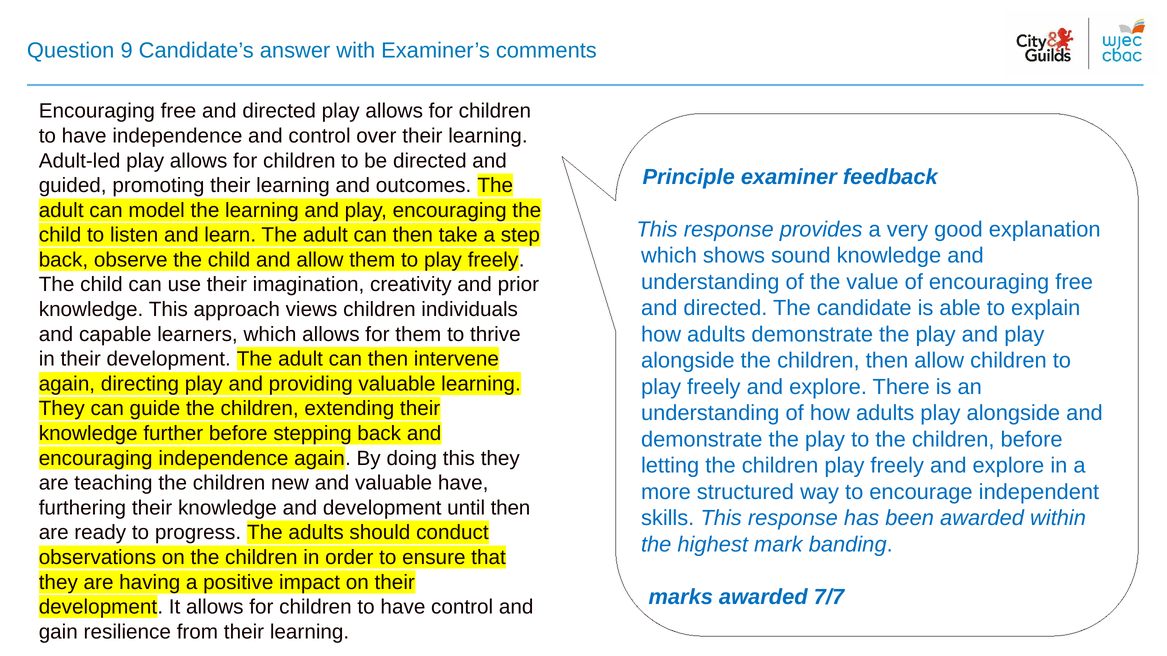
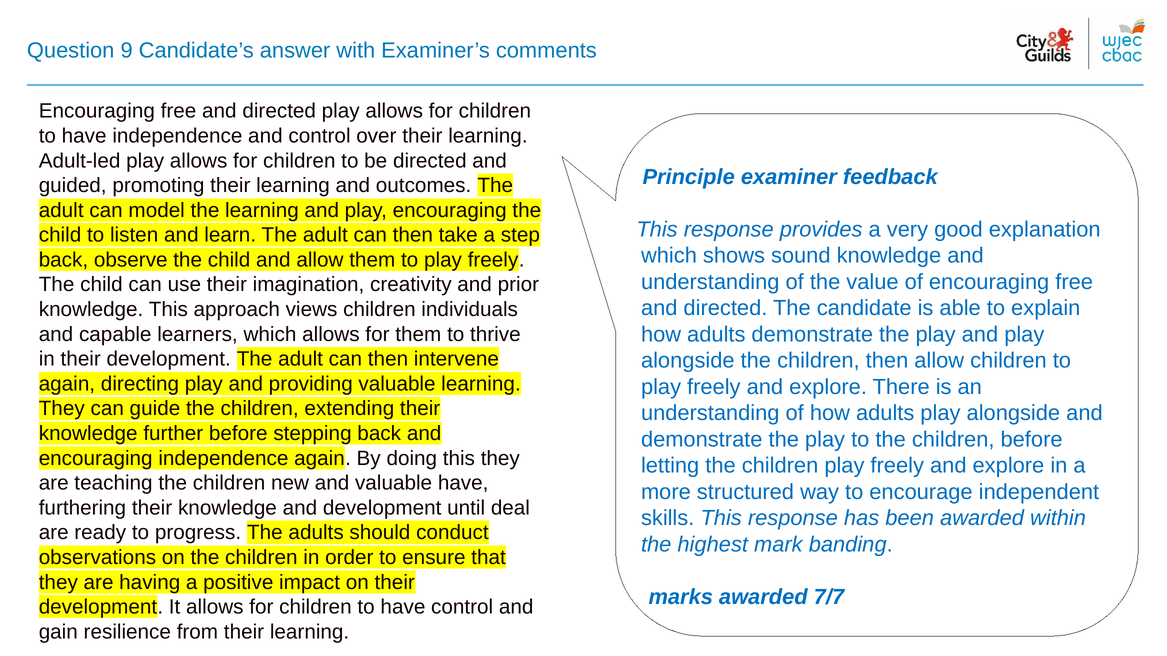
until then: then -> deal (510, 508)
